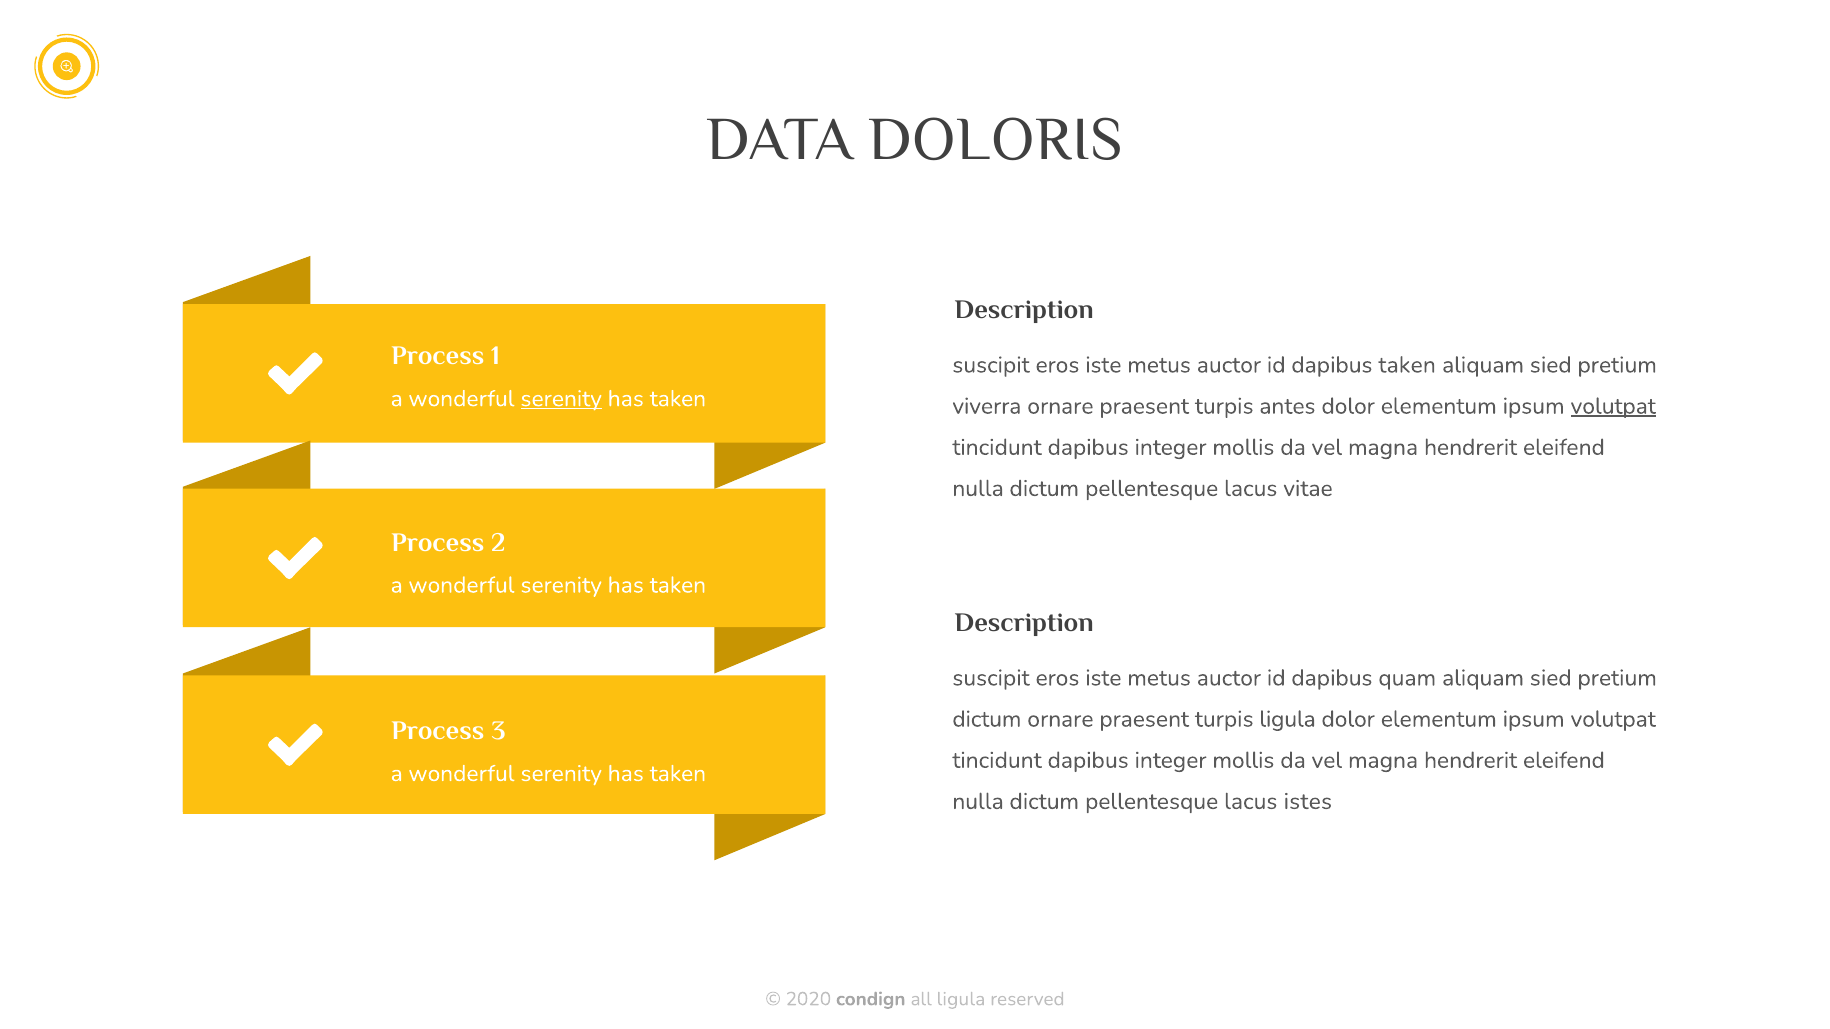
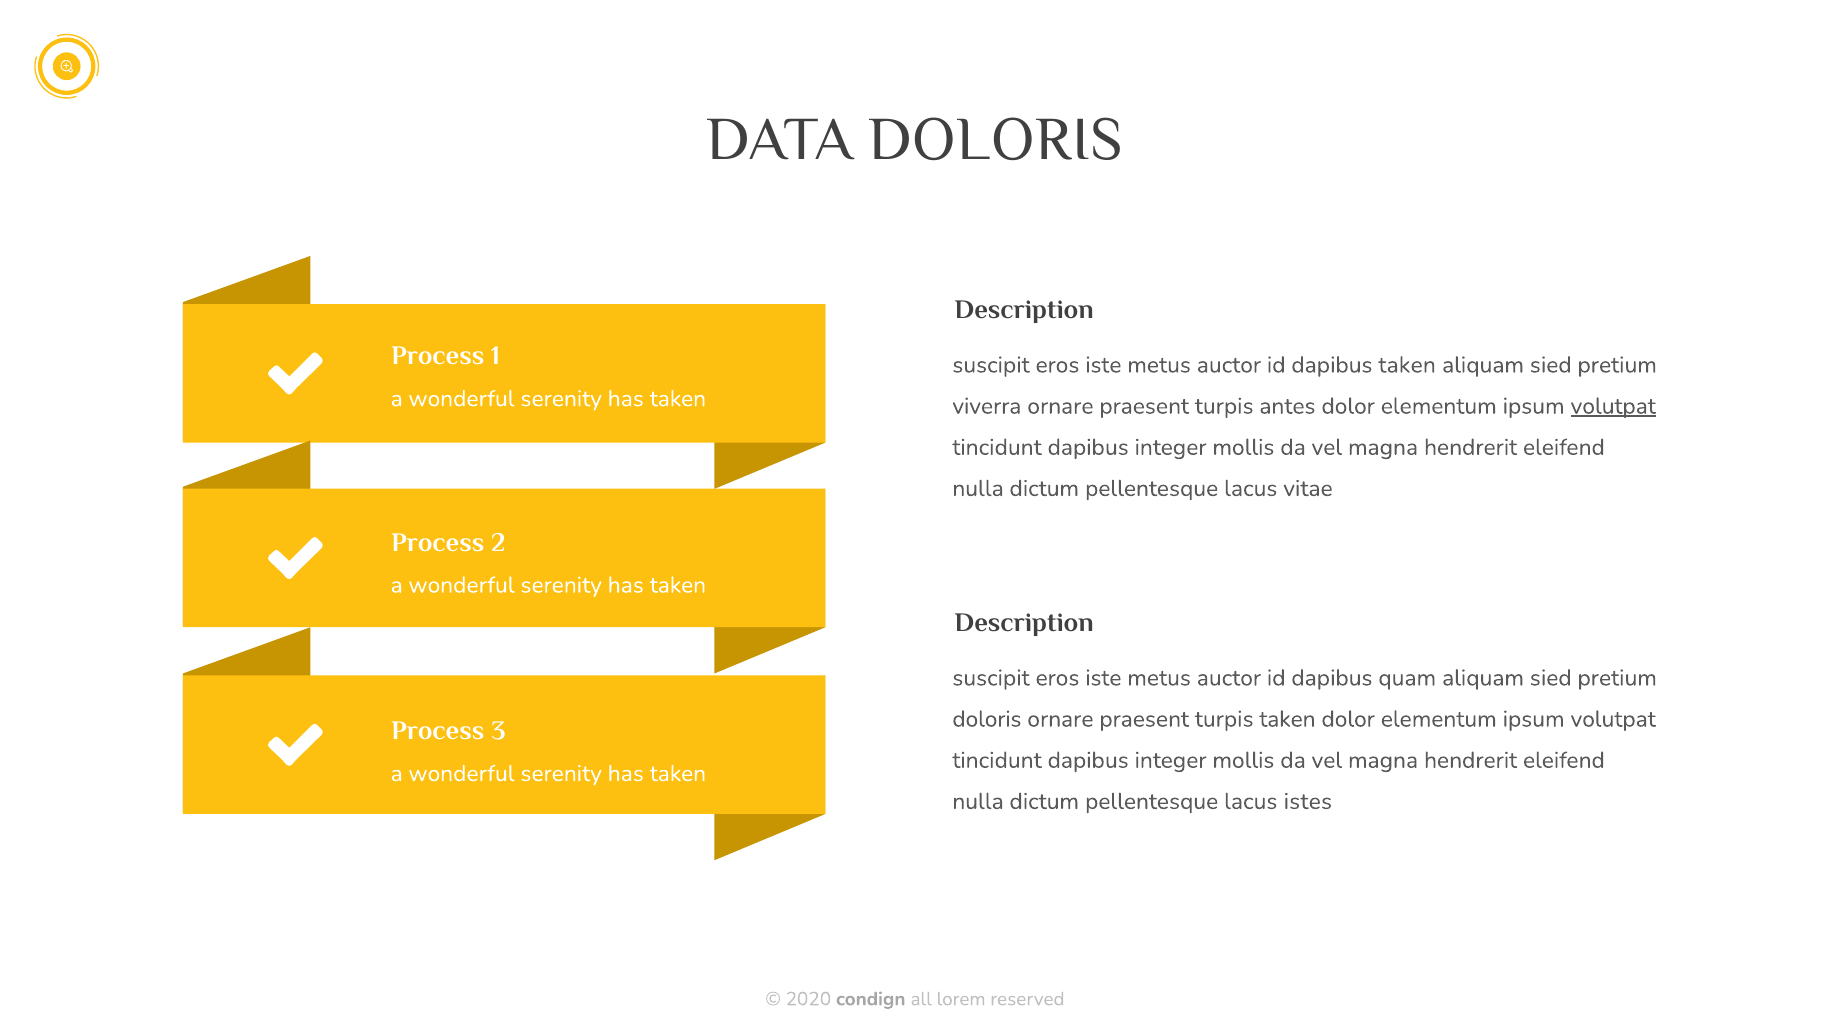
serenity underline: present -> none (561, 399)
dictum: dictum -> doloris (987, 719)
turpis ligula: ligula -> taken (1287, 719)
all ligula: ligula -> lorem (961, 999)
